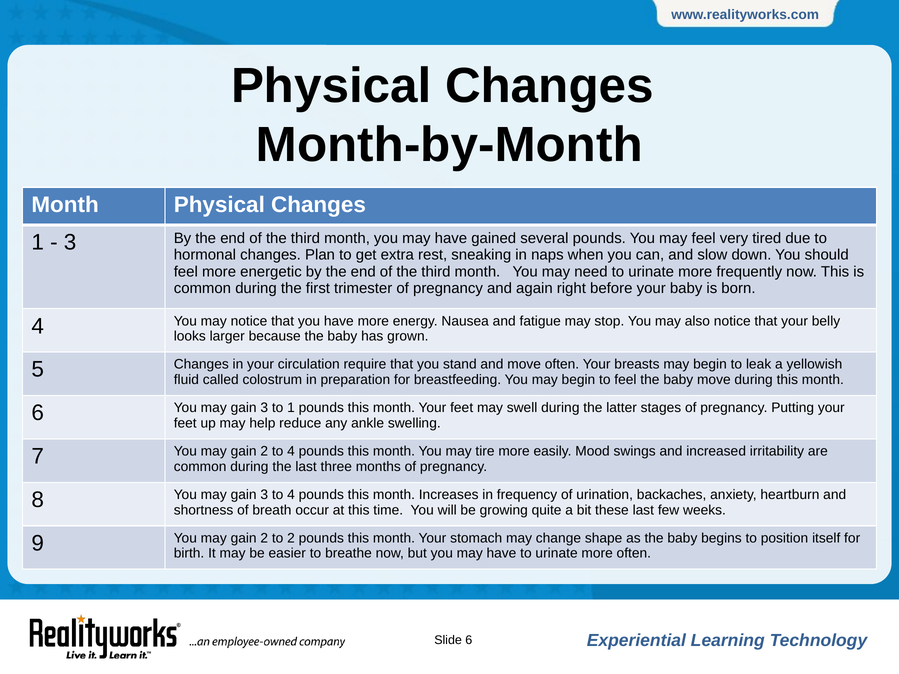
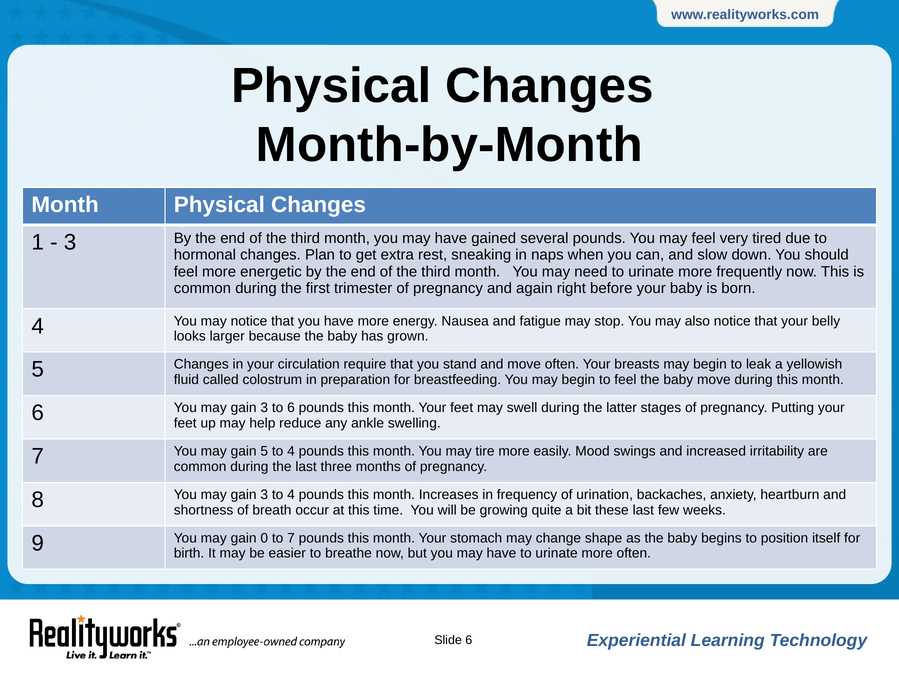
to 1: 1 -> 6 (291, 408)
2: 2 -> 5 (264, 451)
2: 2 -> 0 (264, 538)
to 2: 2 -> 7 (291, 538)
